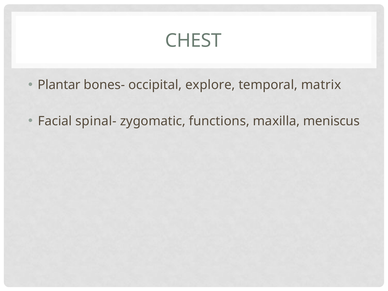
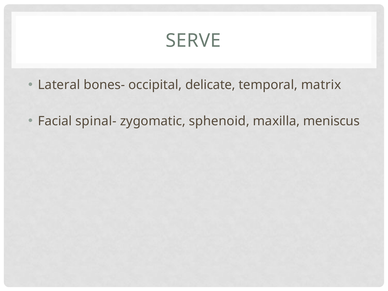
CHEST: CHEST -> SERVE (193, 41)
Plantar: Plantar -> Lateral (59, 85)
explore: explore -> delicate (210, 85)
functions: functions -> sphenoid (219, 121)
